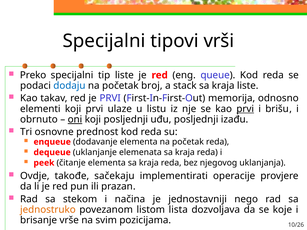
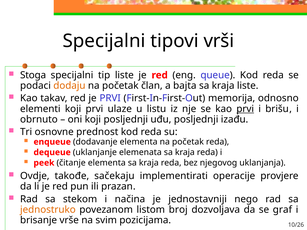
Preko: Preko -> Stoga (33, 75)
dodaju colour: blue -> orange (69, 86)
broj: broj -> član (152, 86)
stack: stack -> bajta (185, 86)
oni underline: present -> none (75, 120)
lista: lista -> broj (178, 210)
koje: koje -> graf (282, 210)
